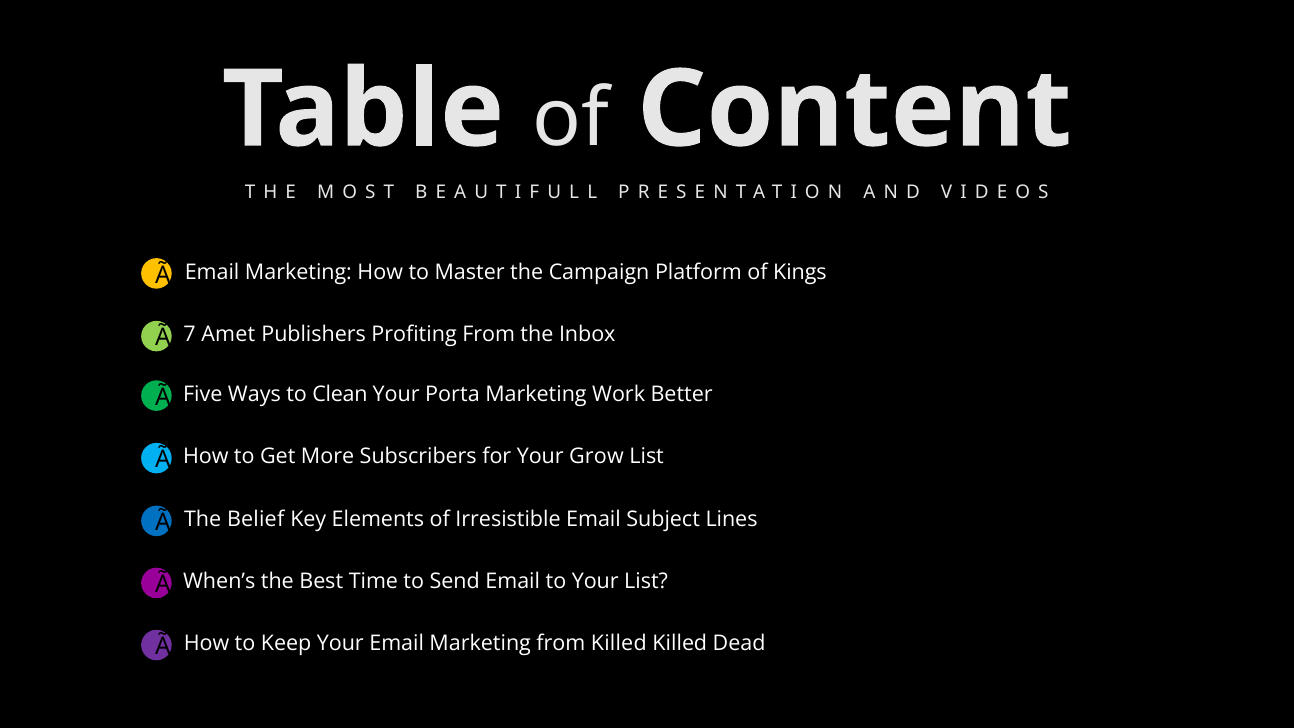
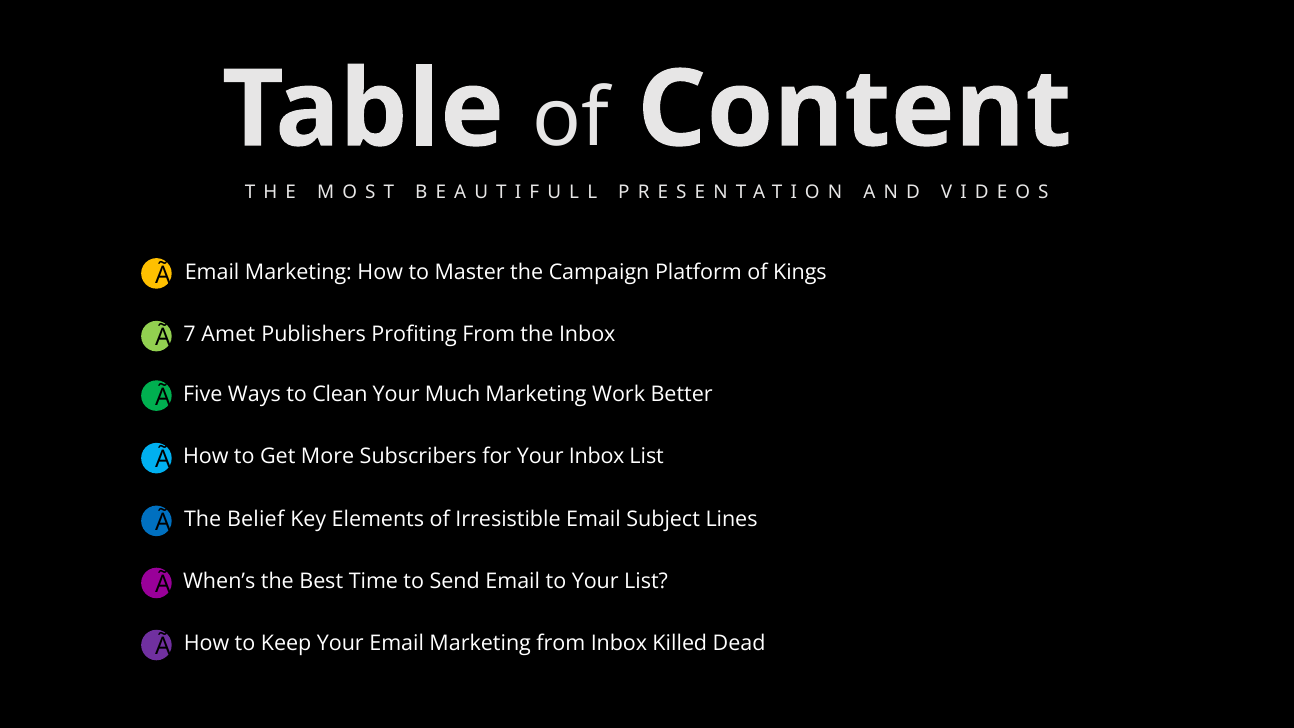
Porta: Porta -> Much (453, 394)
Your Grow: Grow -> Inbox (597, 457)
from Killed: Killed -> Inbox (619, 644)
